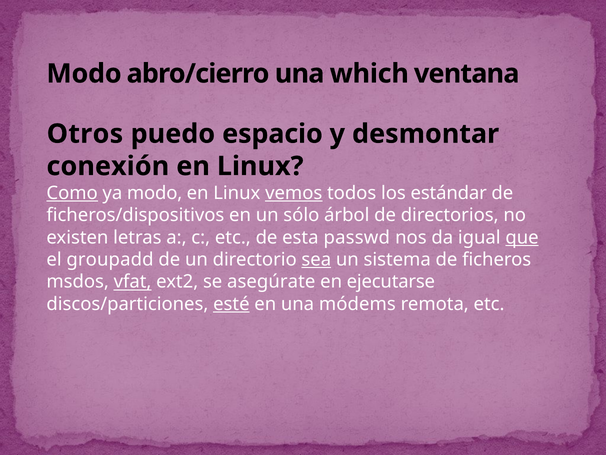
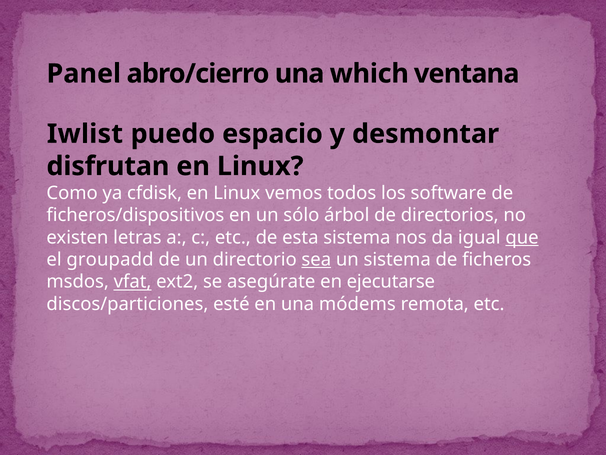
Modo: Modo -> Panel (84, 74)
Otros: Otros -> Iwlist (85, 134)
conexión: conexión -> disfrutan (108, 166)
Como underline: present -> none (72, 193)
ya modo: modo -> cfdisk (155, 193)
vemos underline: present -> none (294, 193)
estándar: estándar -> software (449, 193)
esta passwd: passwd -> sistema (357, 237)
esté underline: present -> none (231, 304)
